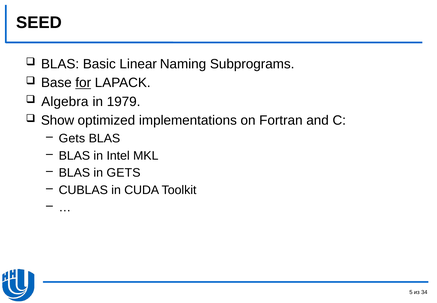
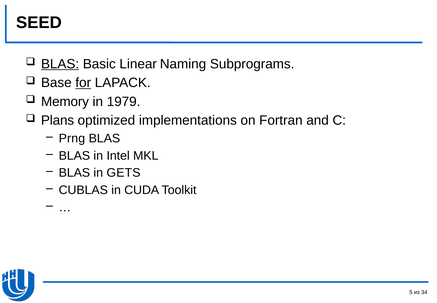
BLAS underline: none -> present (60, 64)
Algebra: Algebra -> Memory (65, 102)
Show: Show -> Plans (58, 120)
Gets: Gets -> Prng (72, 138)
